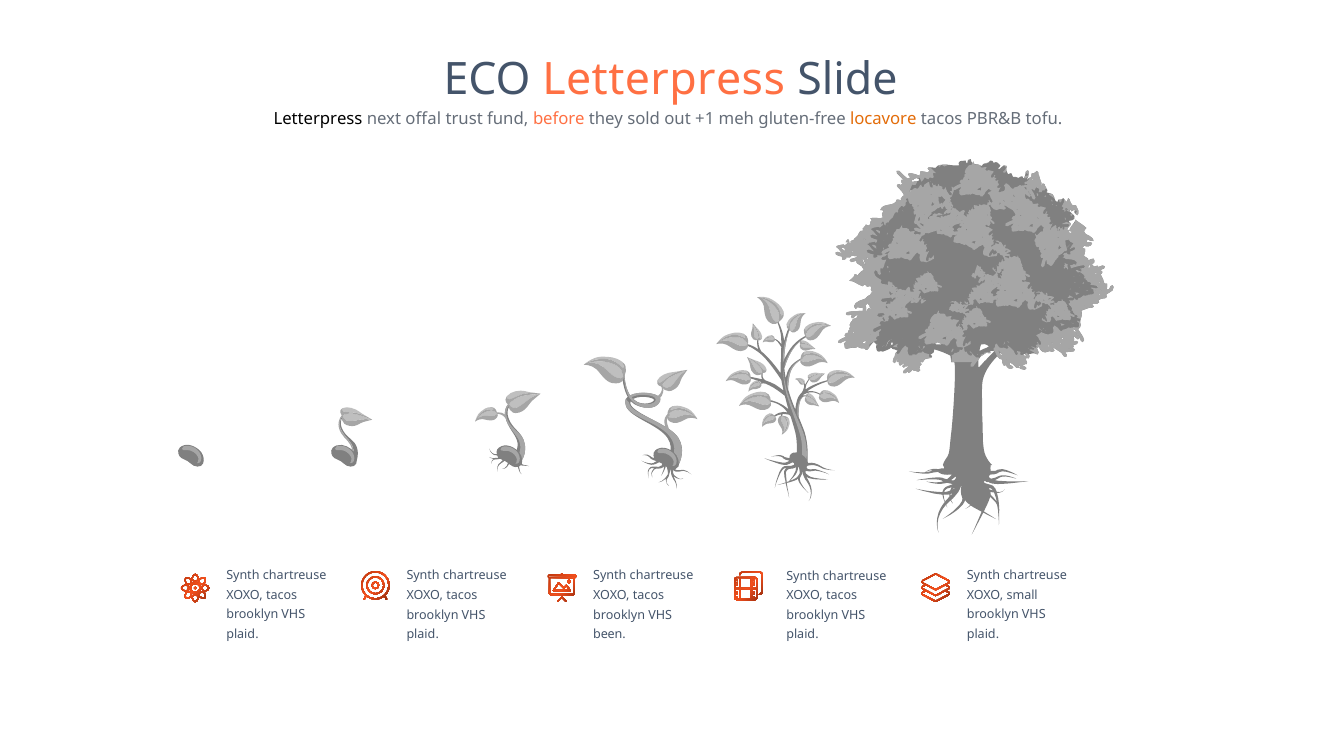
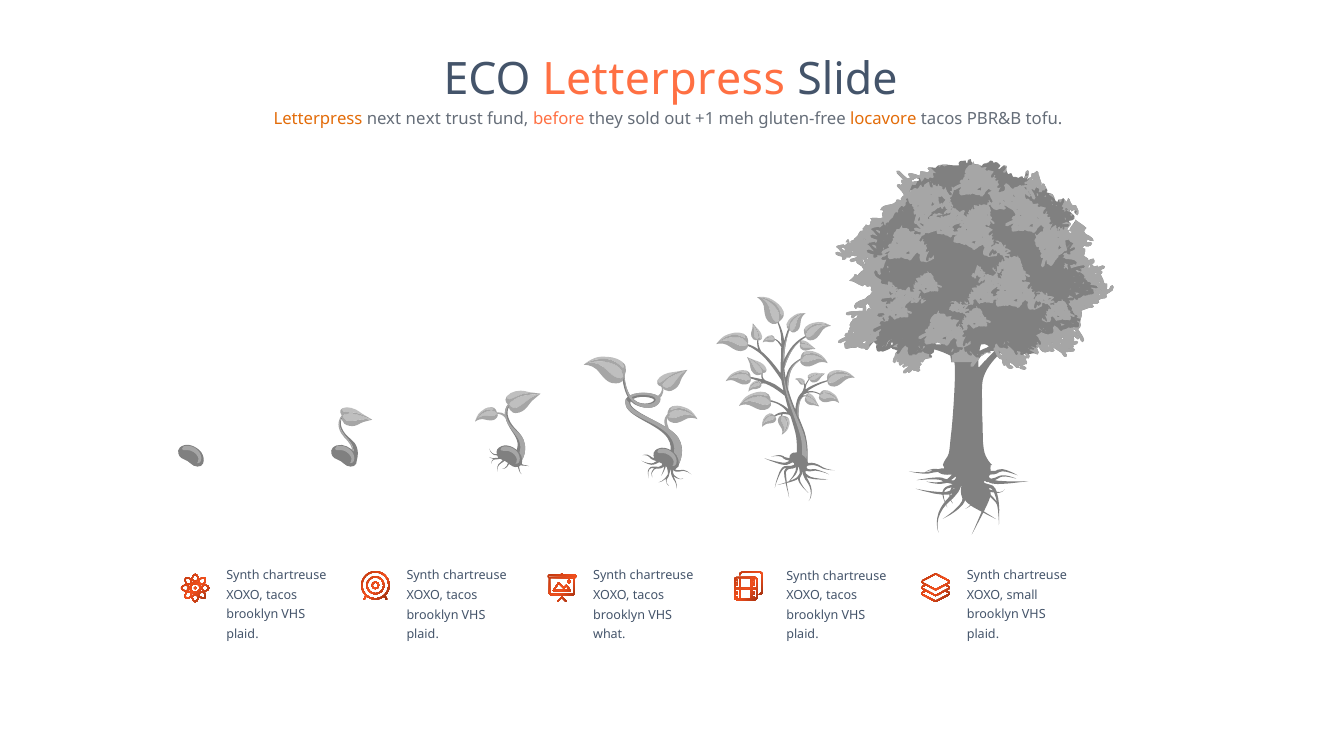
Letterpress colour: black -> orange (318, 119)
next offal: offal -> next (423, 119)
been: been -> what (609, 634)
